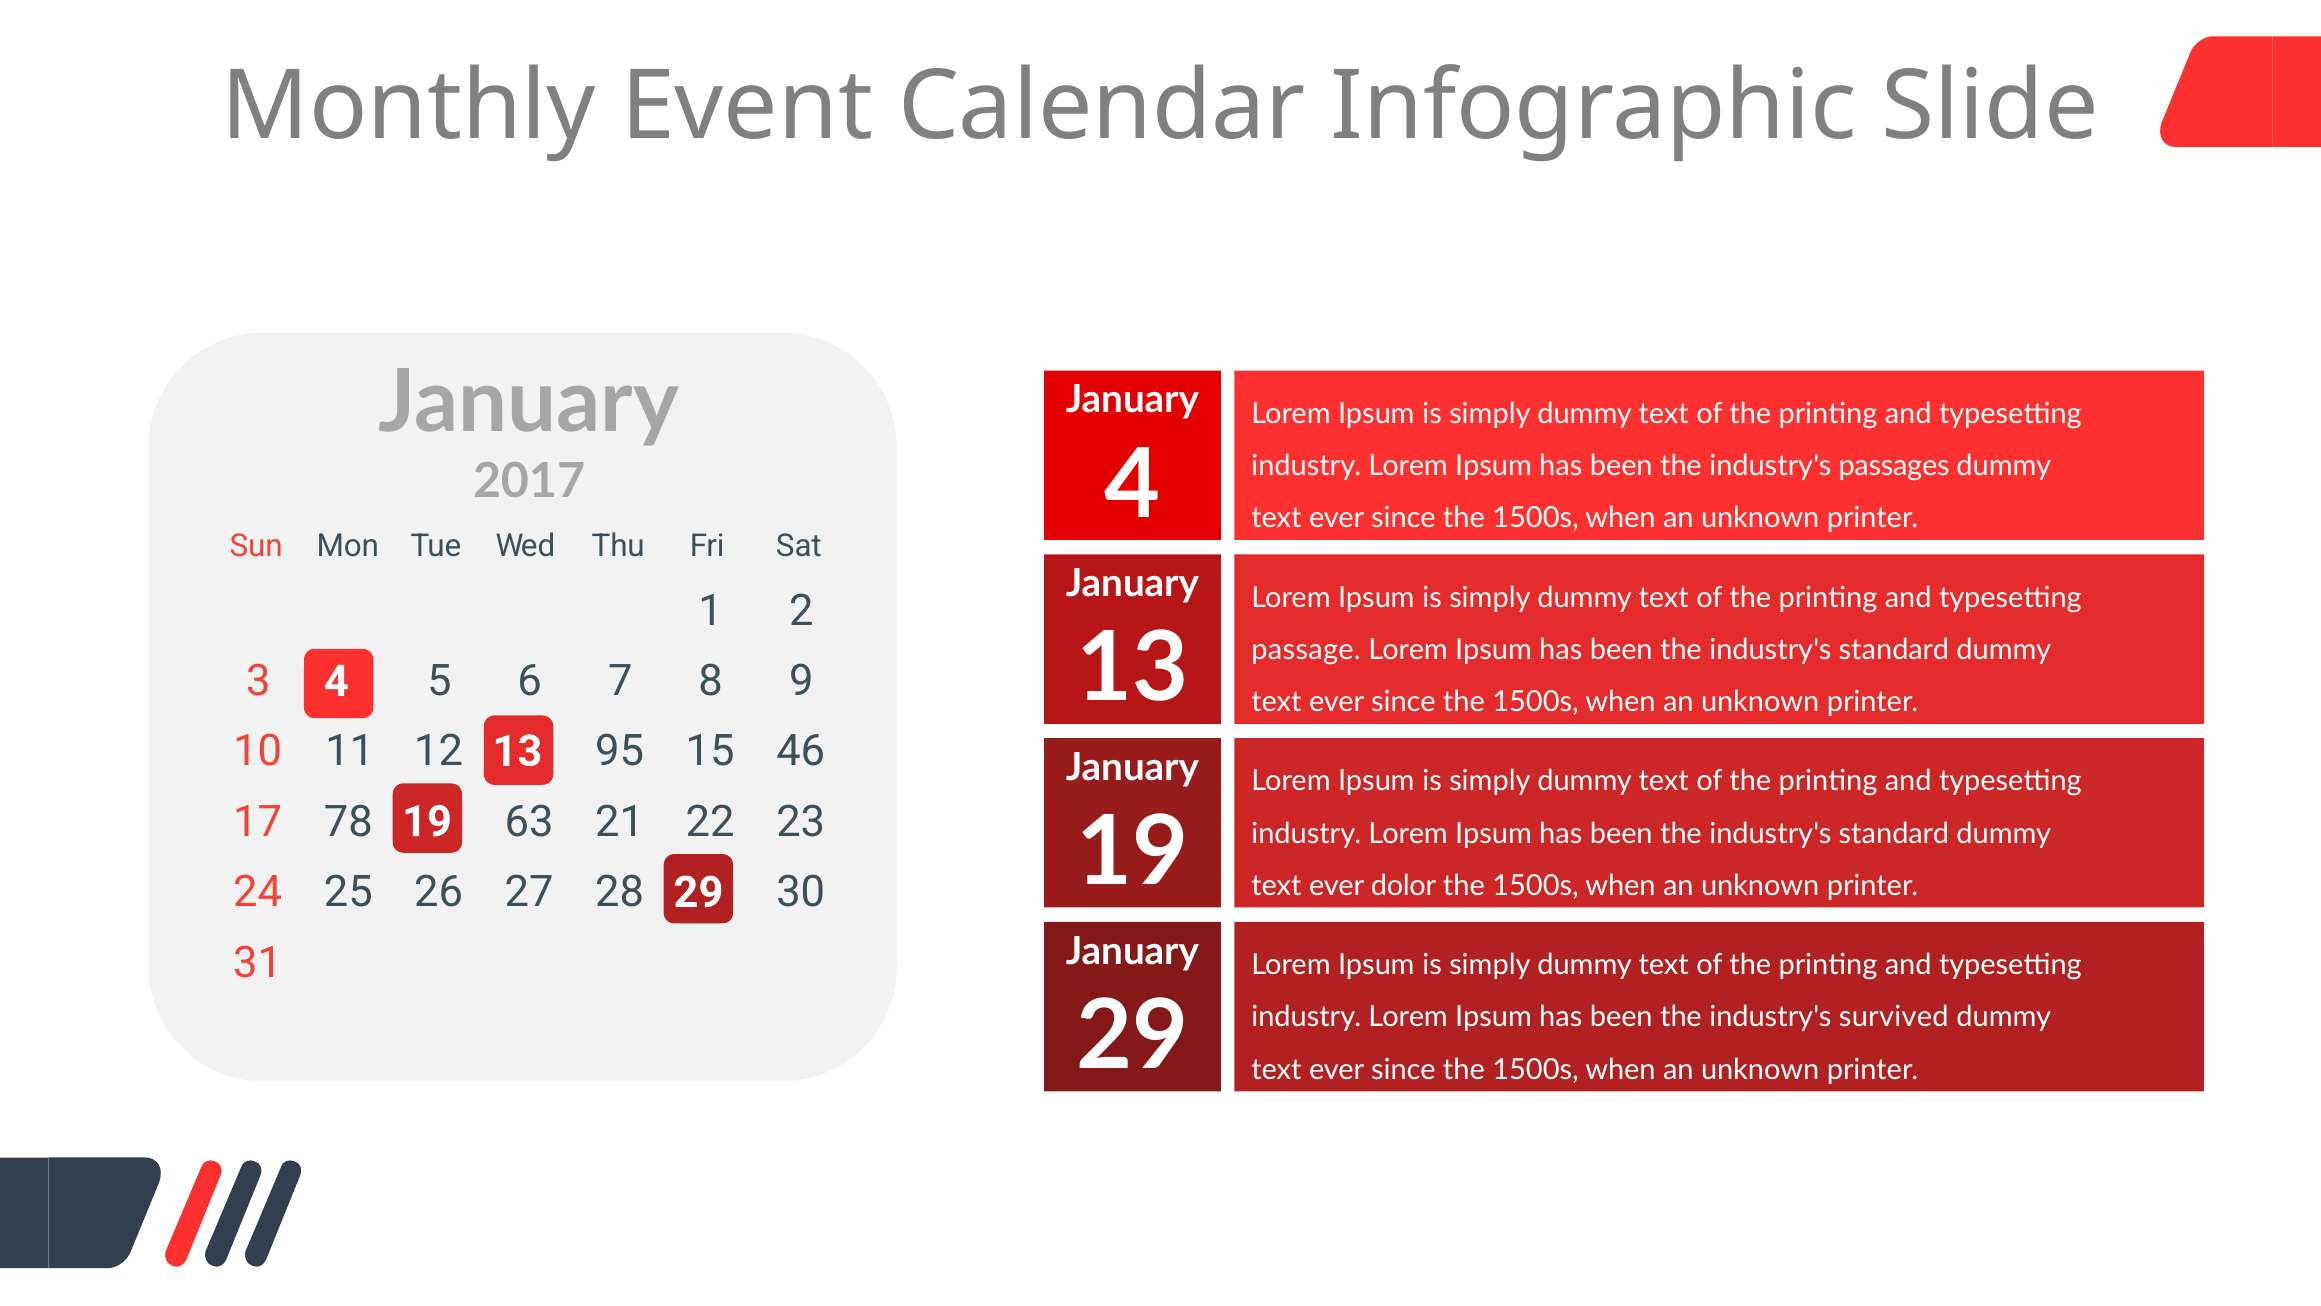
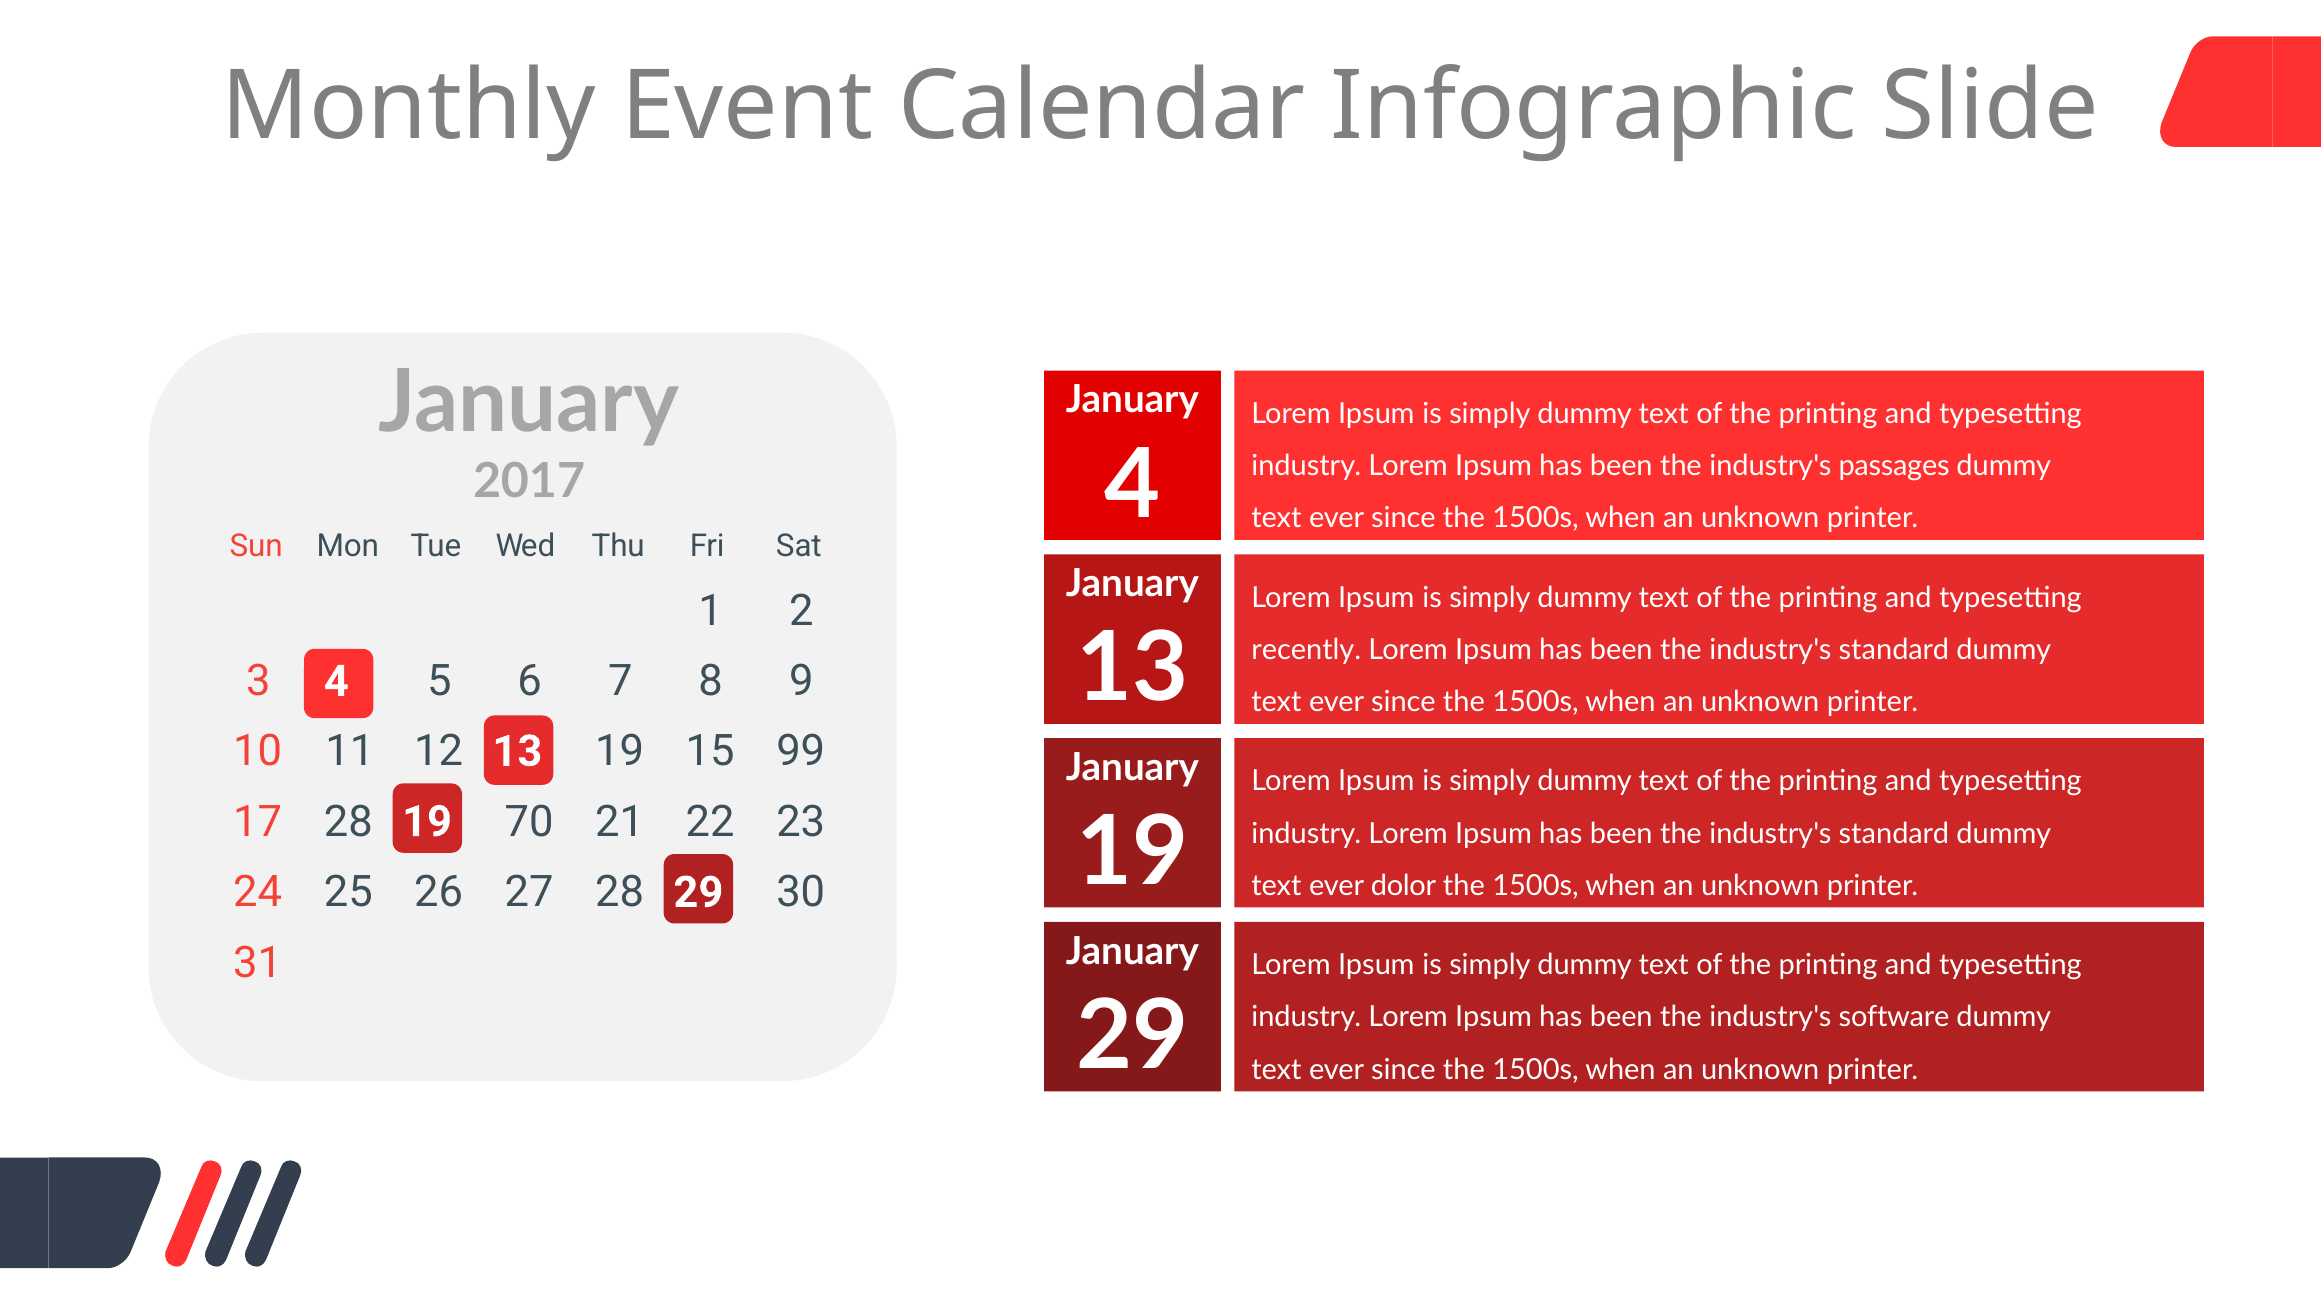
passage: passage -> recently (1306, 650)
13 95: 95 -> 19 (620, 751)
46: 46 -> 99 (801, 751)
17 78: 78 -> 28 (348, 822)
63: 63 -> 70 (529, 822)
survived: survived -> software (1894, 1017)
